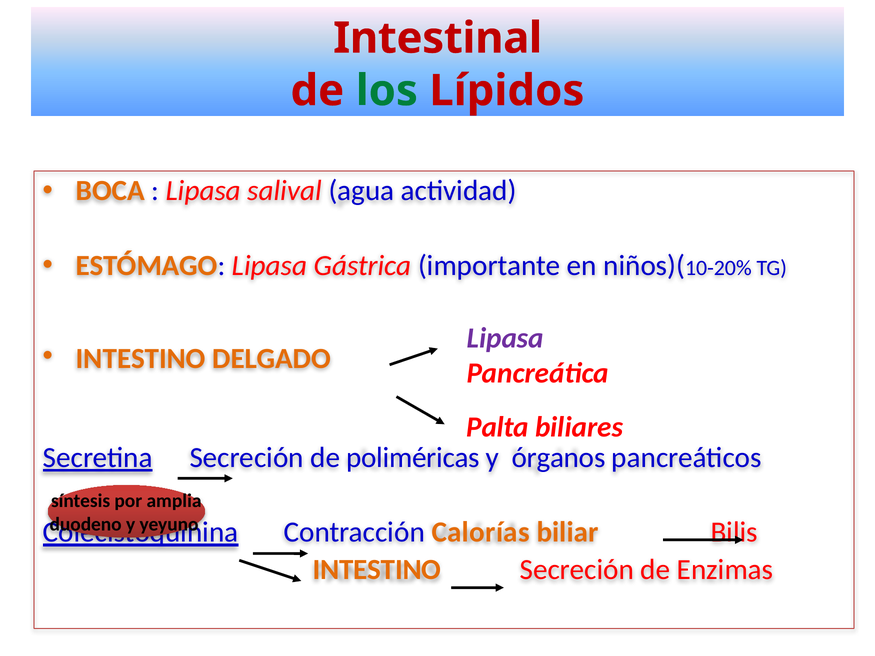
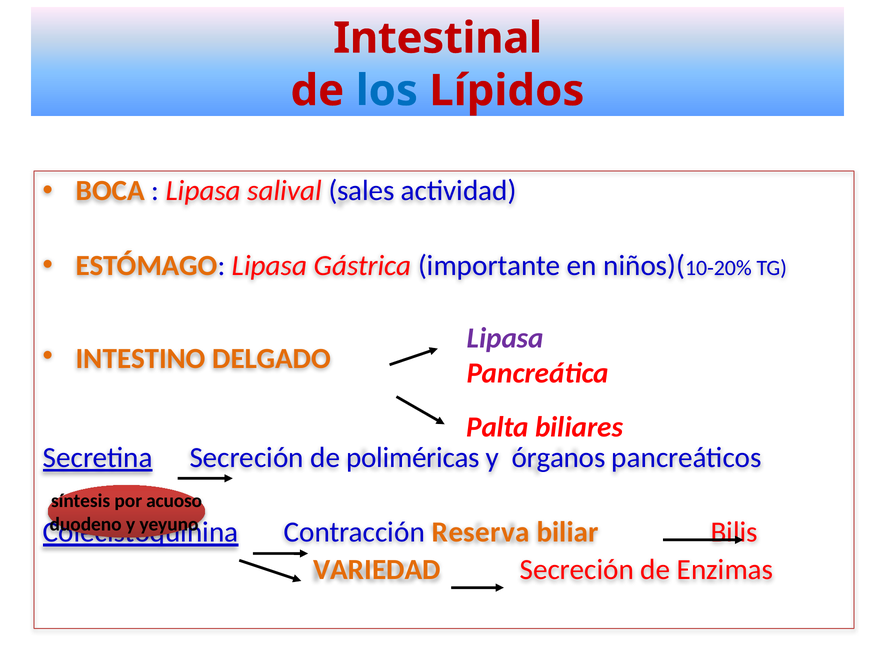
los colour: green -> blue (387, 91)
agua: agua -> sales (362, 191)
amplia: amplia -> acuoso (174, 501)
Calorías: Calorías -> Reserva (481, 533)
INTESTINO: INTESTINO -> VARIEDAD (377, 570)
